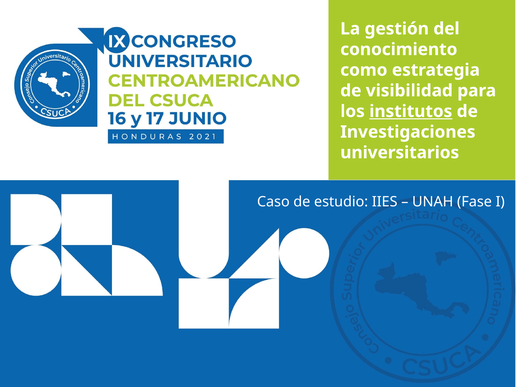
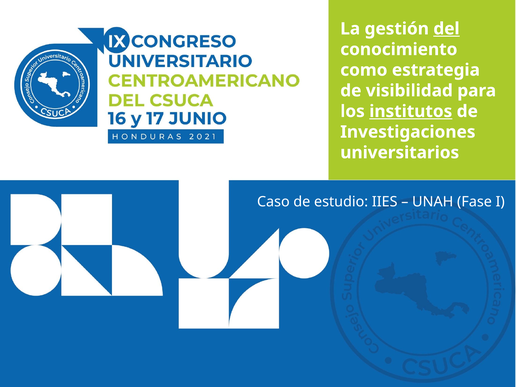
del underline: none -> present (447, 29)
